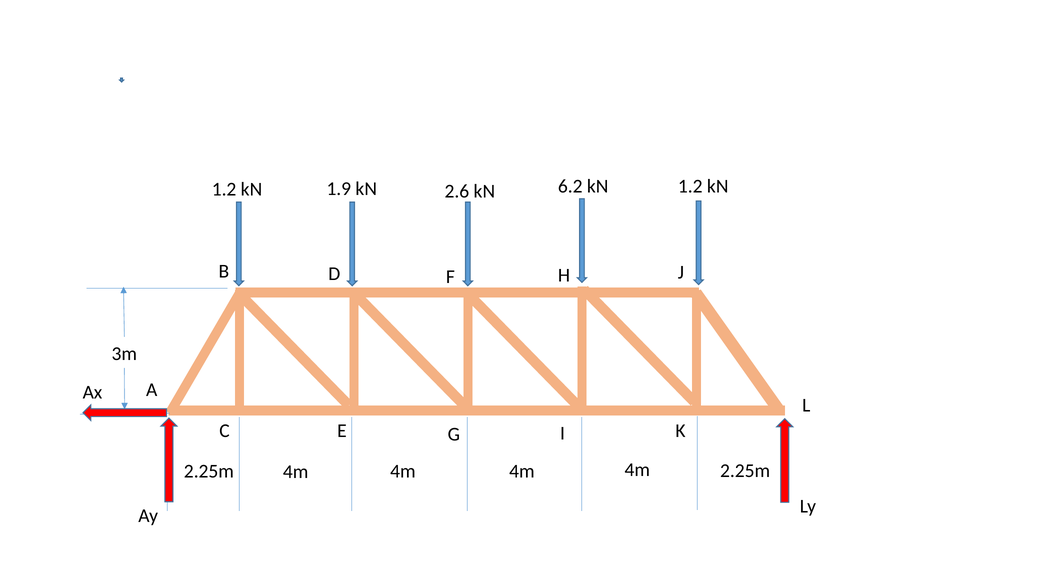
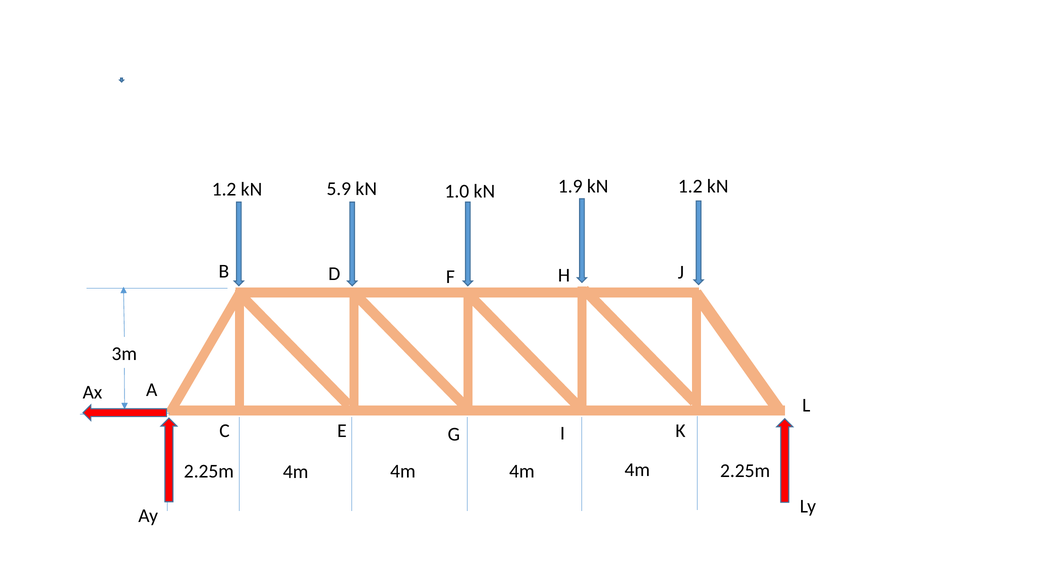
1.9: 1.9 -> 5.9 (339, 189)
2.6: 2.6 -> 1.0 (457, 191)
6.2: 6.2 -> 1.9 (570, 186)
